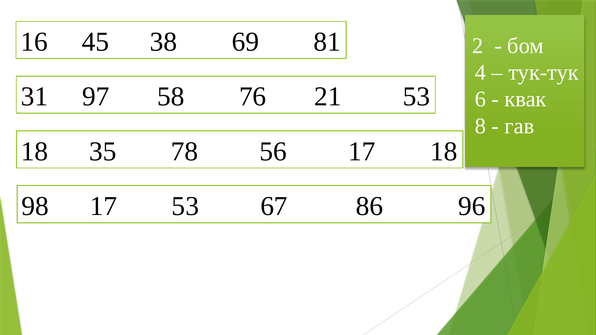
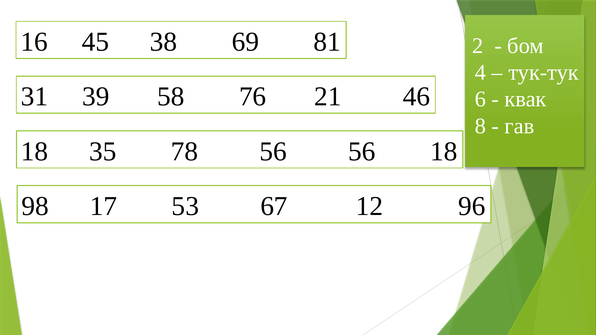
97: 97 -> 39 (96, 97)
21 53: 53 -> 46 (416, 97)
56 17: 17 -> 56 (362, 151)
86: 86 -> 12 (369, 206)
